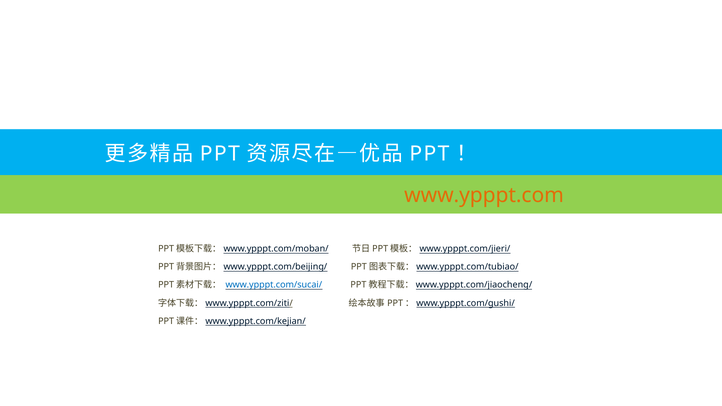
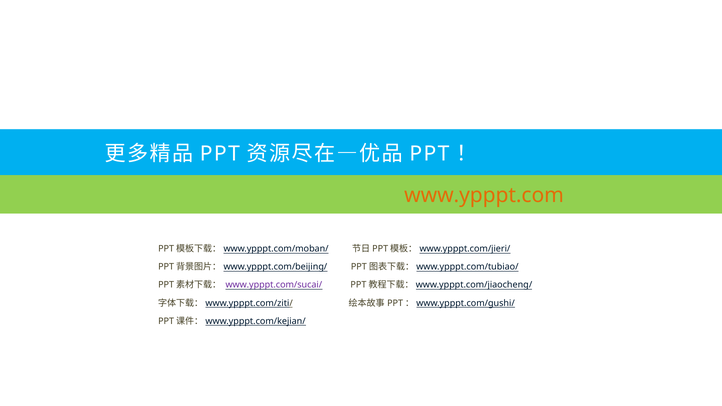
www.ypppt.com/sucai/ colour: blue -> purple (274, 285)
